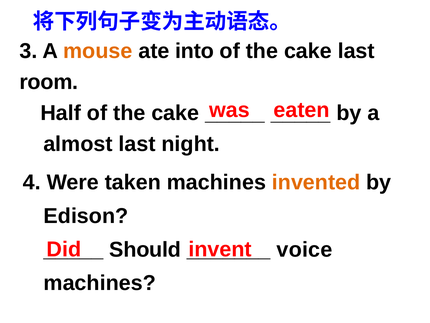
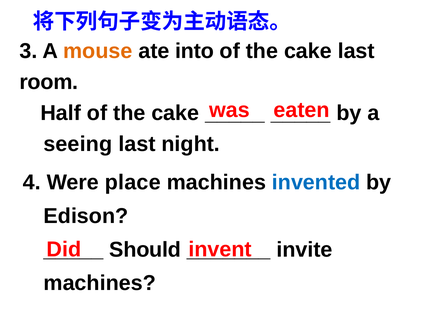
almost: almost -> seeing (78, 144)
taken: taken -> place (133, 182)
invented colour: orange -> blue (316, 182)
voice: voice -> invite (305, 249)
